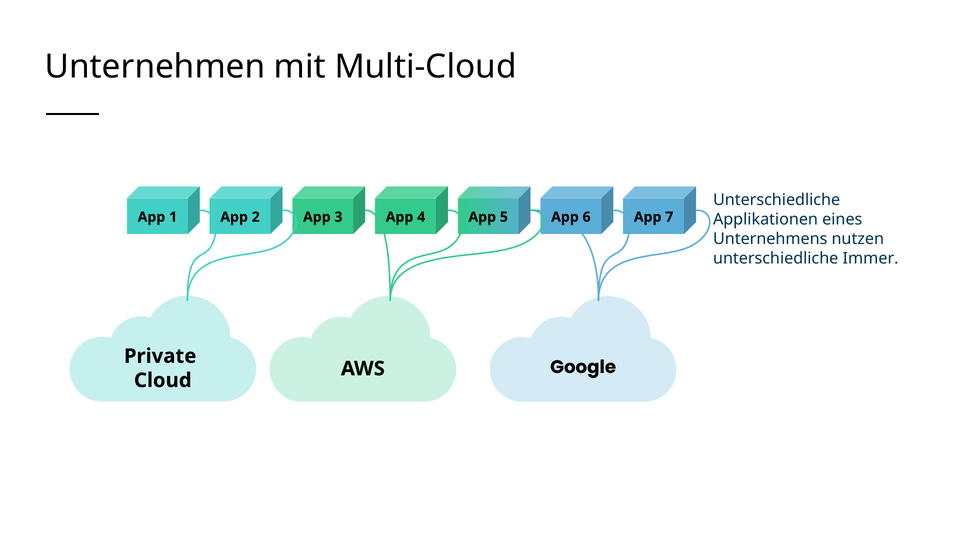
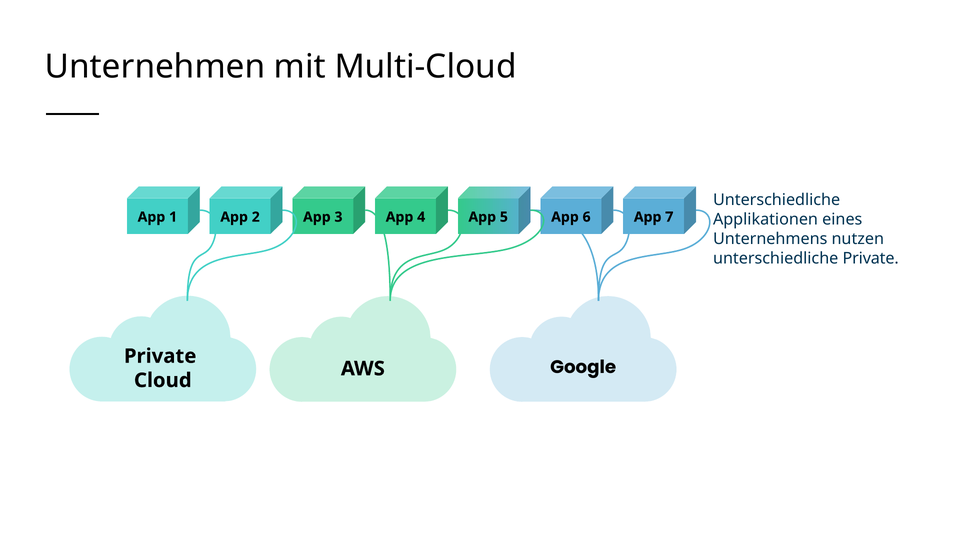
unterschiedliche Immer: Immer -> Private (871, 259)
